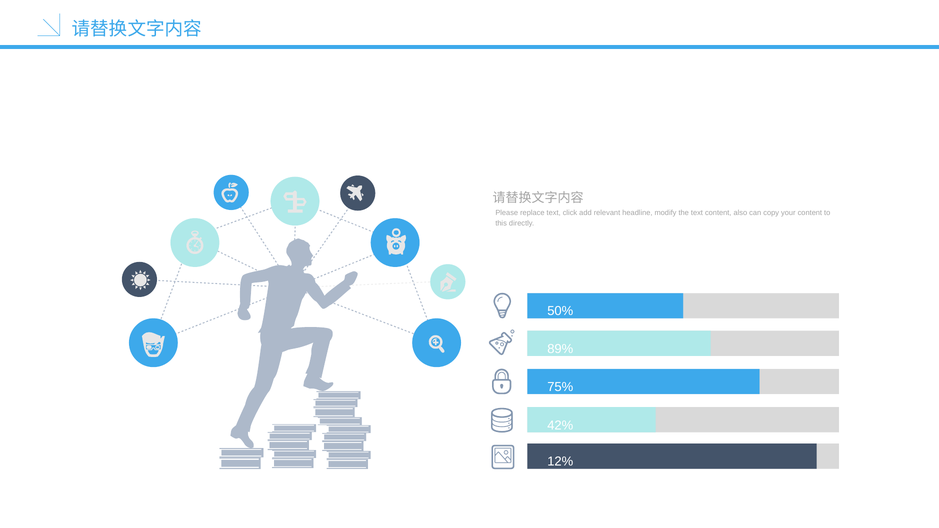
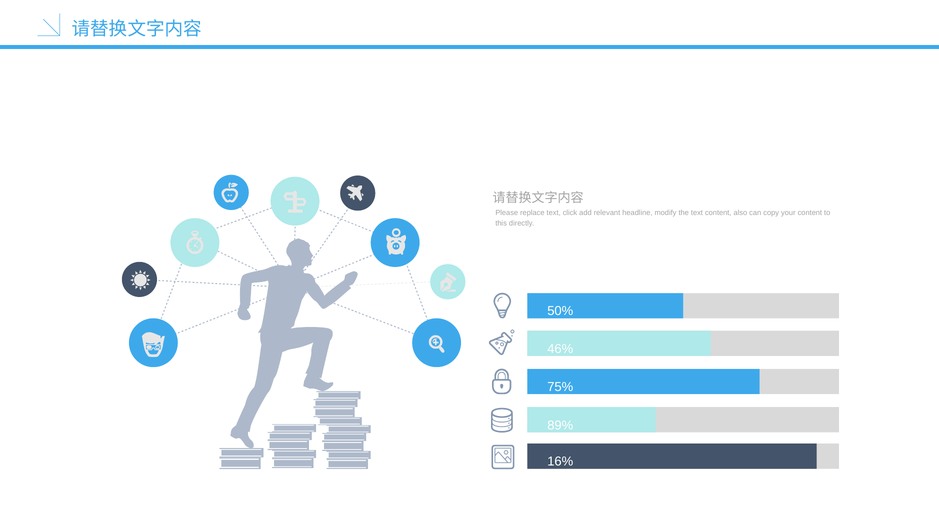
89%: 89% -> 46% (560, 349)
42%: 42% -> 89% (560, 425)
12%: 12% -> 16% (560, 462)
